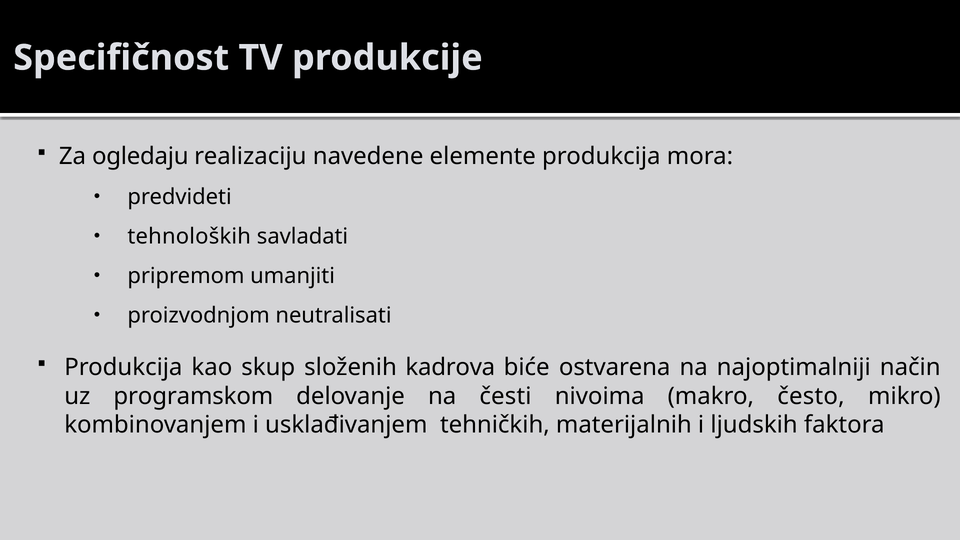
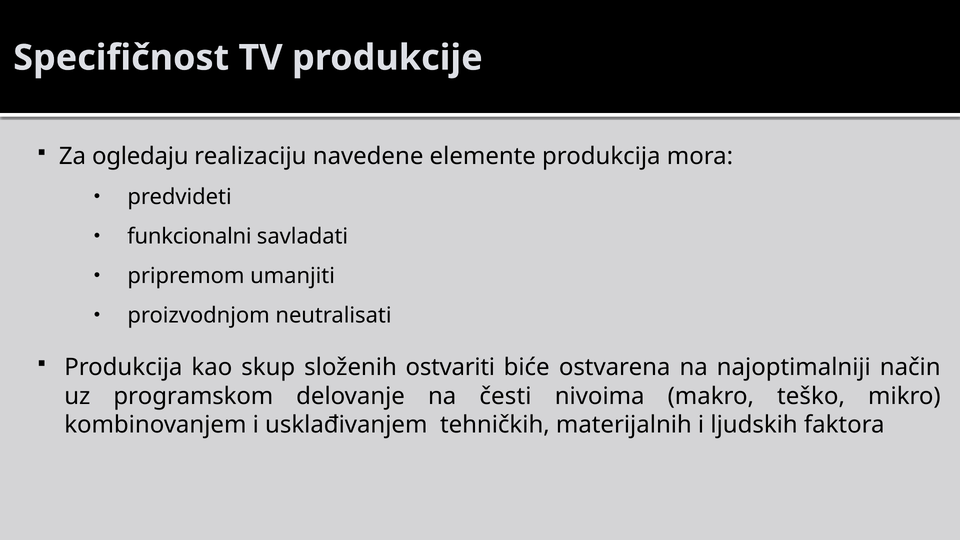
tehnoloških: tehnoloških -> funkcionalni (189, 237)
kadrova: kadrova -> ostvariti (450, 367)
često: često -> teško (811, 396)
